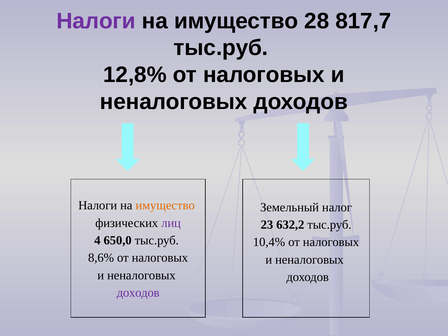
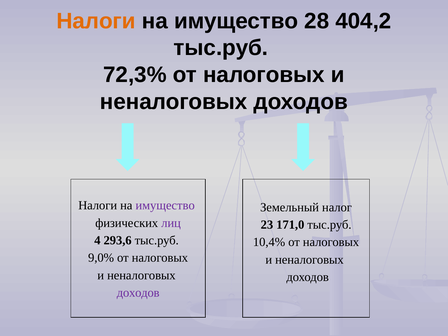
Налоги colour: purple -> orange (96, 21)
817,7: 817,7 -> 404,2 (363, 21)
12,8%: 12,8% -> 72,3% (135, 75)
имущество colour: orange -> purple (165, 206)
632,2: 632,2 -> 171,0 (290, 225)
650,0: 650,0 -> 293,6 (118, 240)
8,6%: 8,6% -> 9,0% (101, 258)
